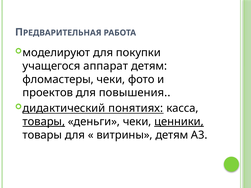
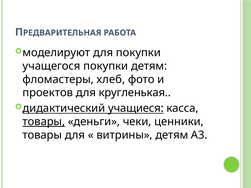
учащегося аппарат: аппарат -> покупки (106, 66)
фломастеры чеки: чеки -> хлеб (111, 79)
повышения: повышения -> кругленькая (135, 93)
понятиях: понятиях -> учащиеся (136, 108)
ценники underline: present -> none (179, 122)
